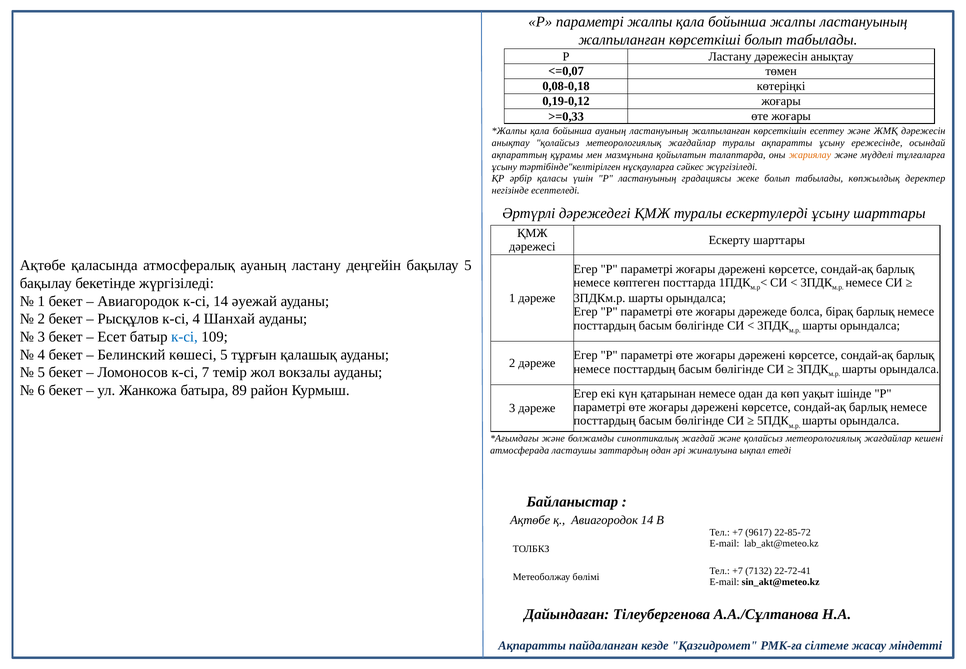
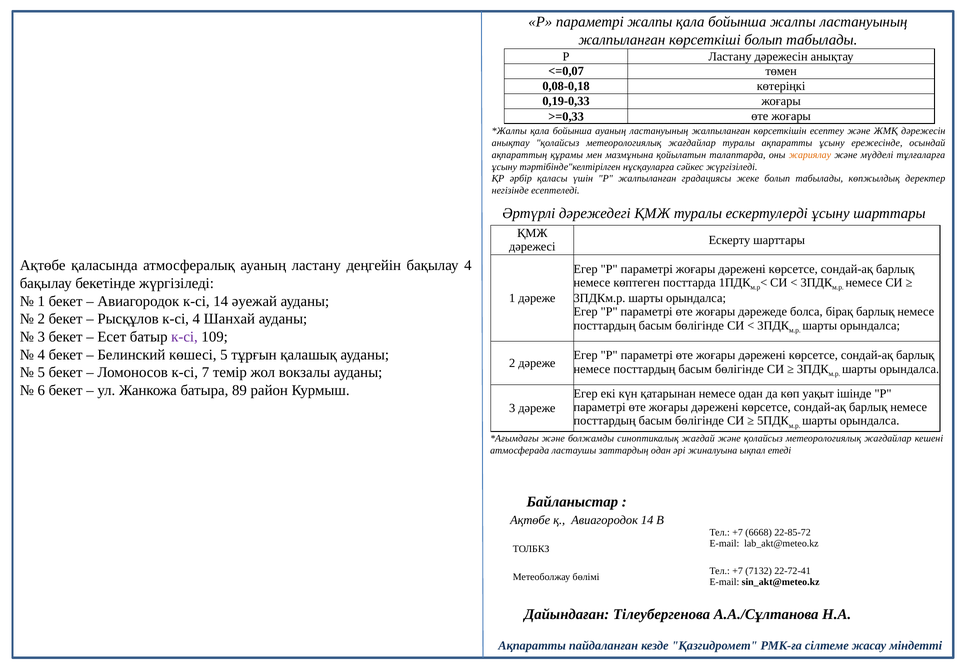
0,19-0,12: 0,19-0,12 -> 0,19-0,33 (566, 101)
Р ластануының: ластануының -> жалпыланған (647, 179)
бақылау 5: 5 -> 4 (468, 265)
к-сі colour: blue -> purple (185, 337)
9617: 9617 -> 6668 (759, 532)
